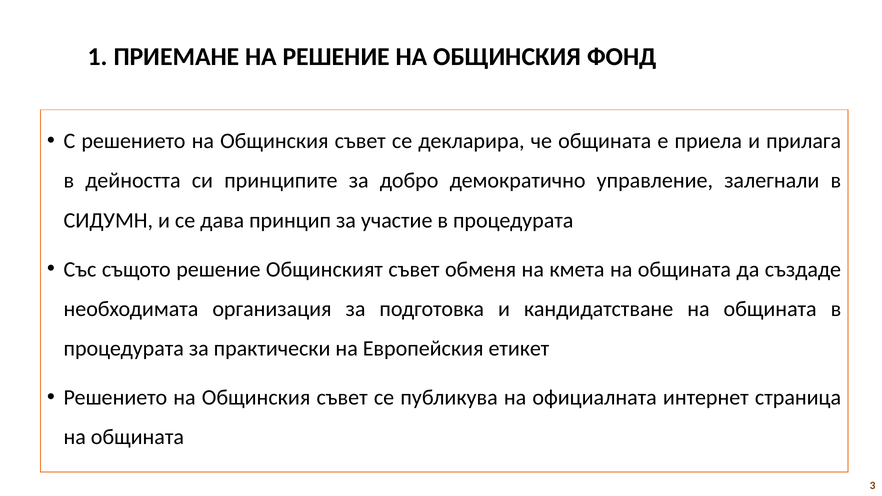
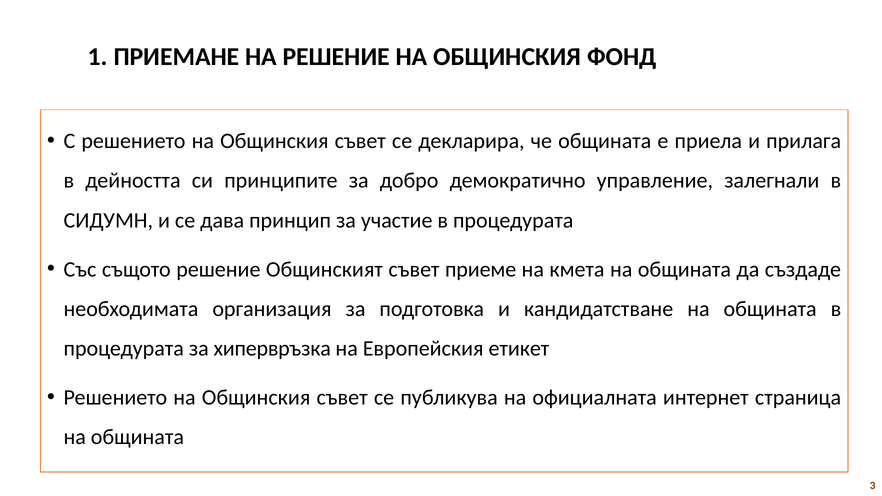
обменя: обменя -> приеме (481, 269)
практически: практически -> хипервръзка (272, 349)
